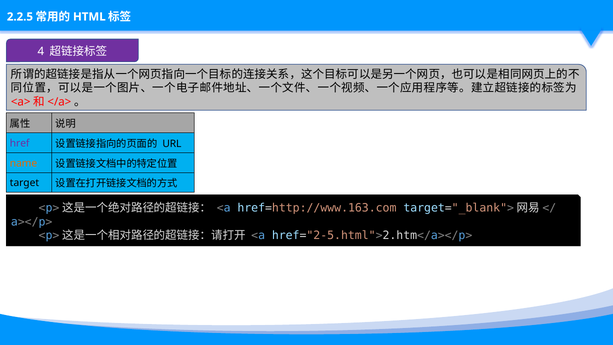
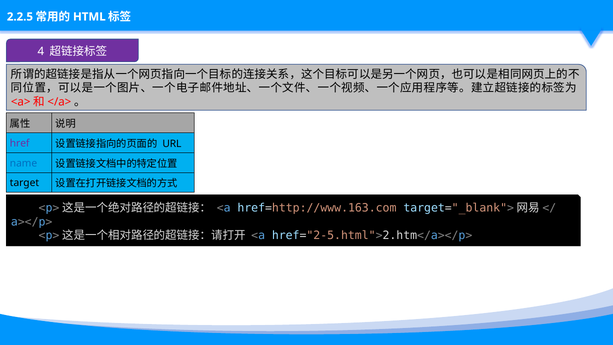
name colour: orange -> blue (24, 163)
